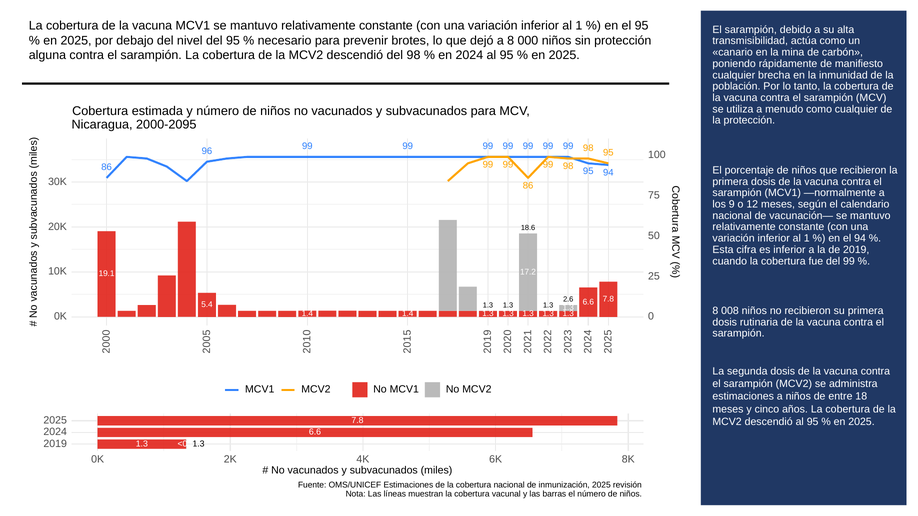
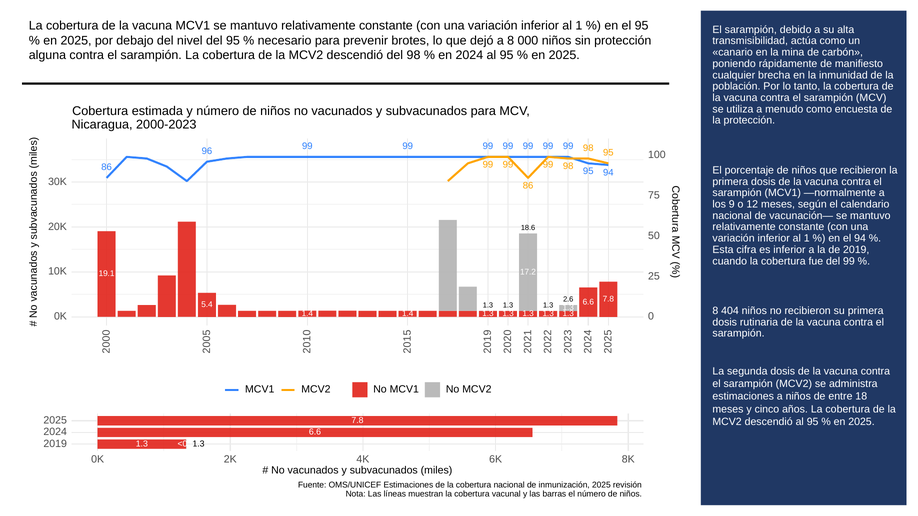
como cualquier: cualquier -> encuesta (856, 109)
2000-2095: 2000-2095 -> 2000-2023 (166, 125)
008: 008 -> 404 (730, 311)
